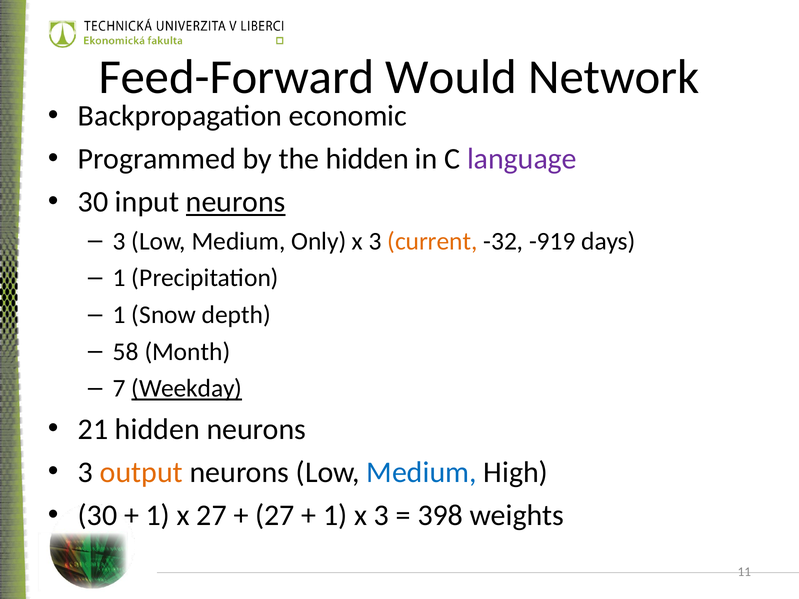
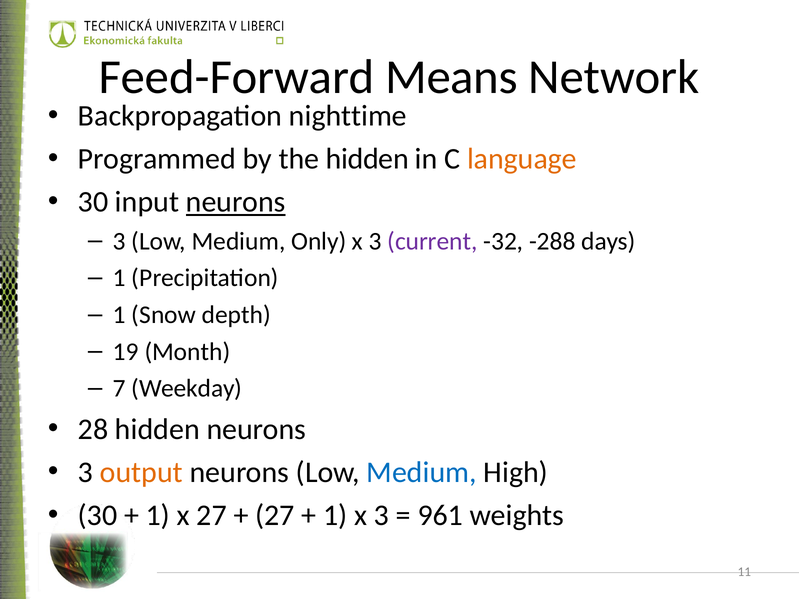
Would: Would -> Means (451, 77)
economic: economic -> nighttime (348, 116)
language colour: purple -> orange (522, 159)
current colour: orange -> purple (433, 241)
-919: -919 -> -288 (552, 241)
58: 58 -> 19 (126, 352)
Weekday underline: present -> none (187, 389)
21: 21 -> 28 (93, 429)
398: 398 -> 961 (440, 516)
